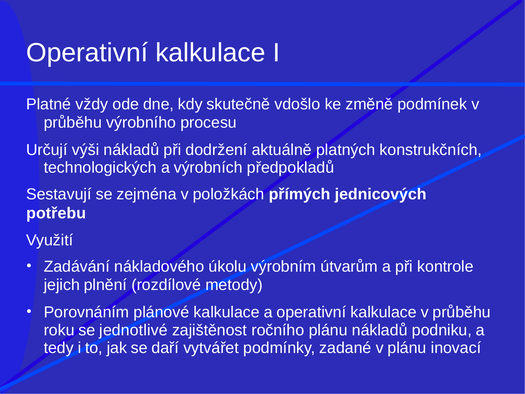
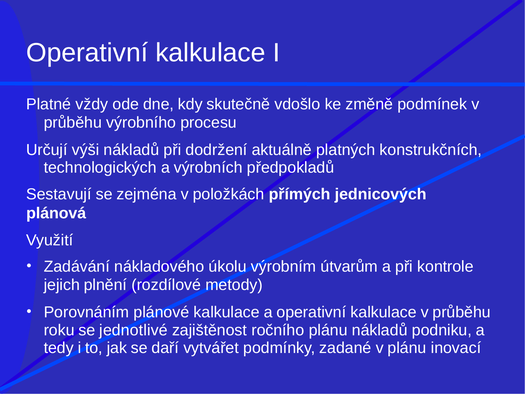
potřebu: potřebu -> plánová (56, 213)
